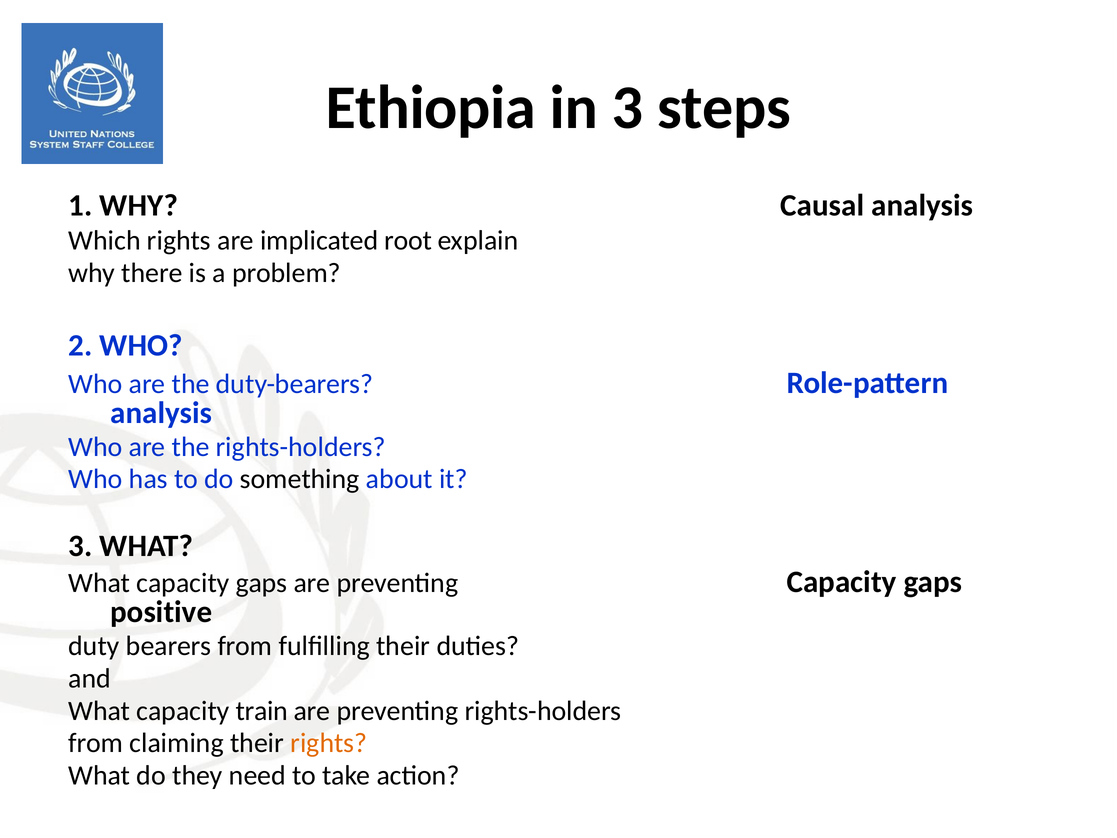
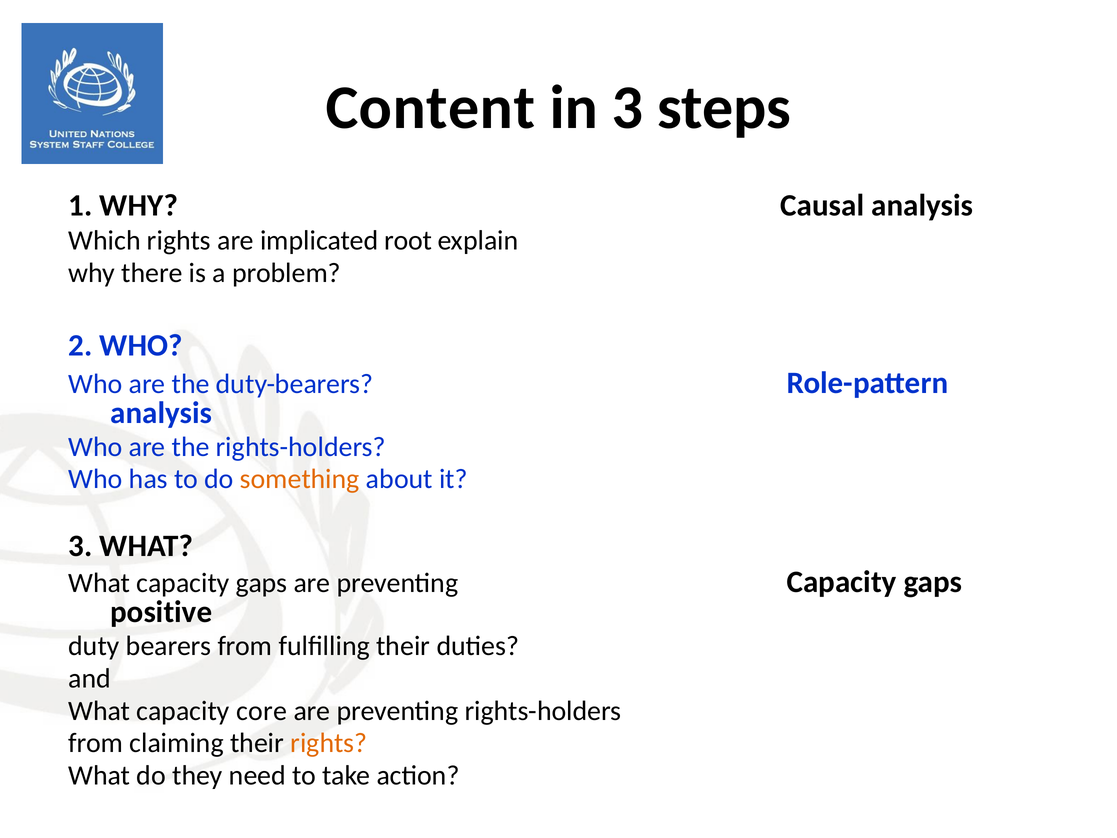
Ethiopia: Ethiopia -> Content (430, 108)
something colour: black -> orange (300, 479)
train: train -> core (262, 711)
